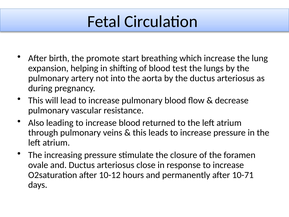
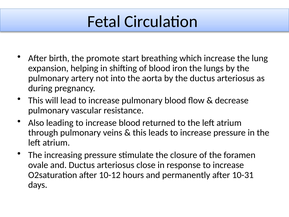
test: test -> iron (180, 68)
10-71: 10-71 -> 10-31 (243, 175)
